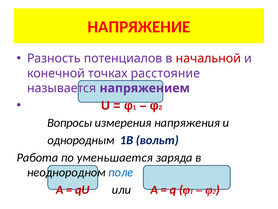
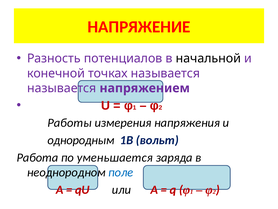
начальной colour: red -> black (208, 58)
точках расстояние: расстояние -> называется (165, 73)
Вопросы: Вопросы -> Работы (70, 123)
